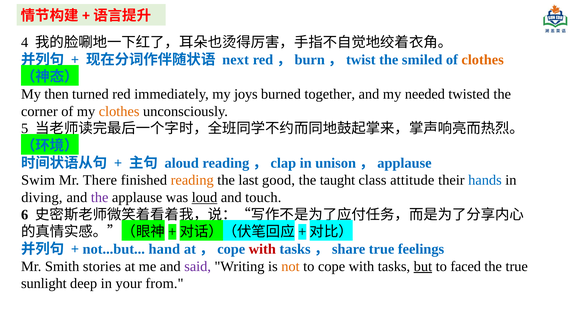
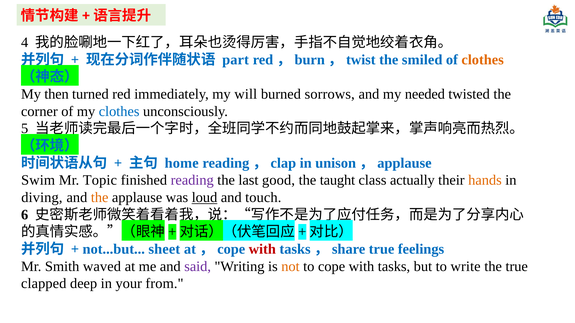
next: next -> part (236, 60)
joys: joys -> will (246, 94)
together: together -> sorrows (330, 94)
clothes colour: orange -> blue (119, 111)
aloud: aloud -> home (182, 163)
There: There -> Topic (100, 180)
reading colour: orange -> purple (192, 180)
attitude: attitude -> actually (412, 180)
hands colour: blue -> orange (485, 180)
the colour: purple -> orange (100, 198)
hand: hand -> sheet (164, 249)
stories: stories -> waved (102, 267)
but underline: present -> none (423, 267)
faced: faced -> write (466, 267)
sunlight: sunlight -> clapped (44, 284)
